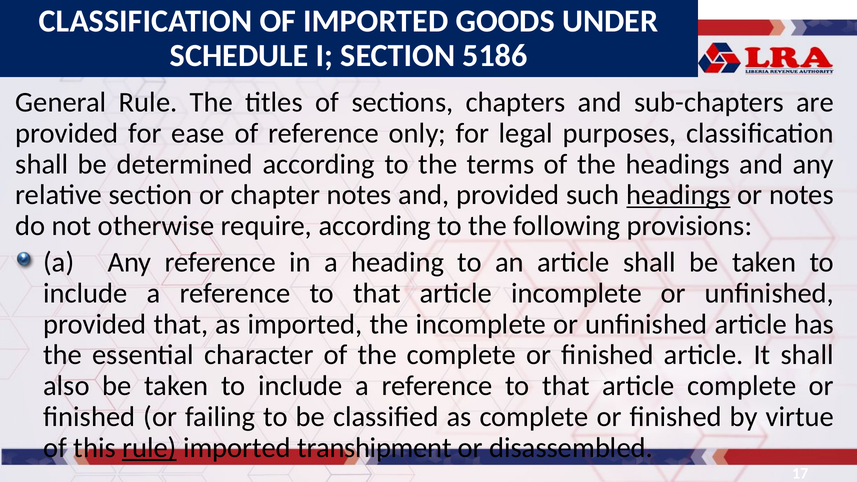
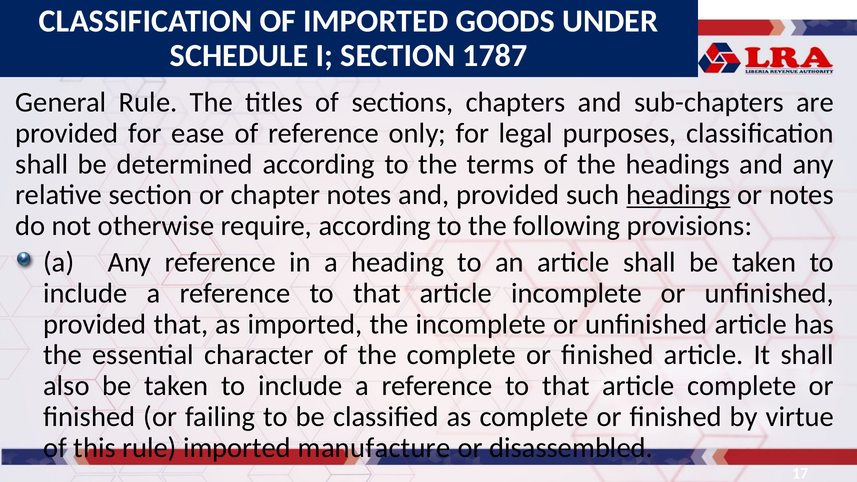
5186: 5186 -> 1787 (495, 56)
rule underline: present -> none (149, 448)
transhipment: transhipment -> manufacture (374, 448)
